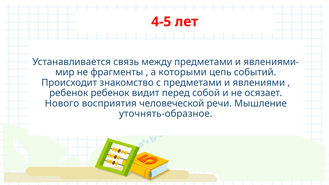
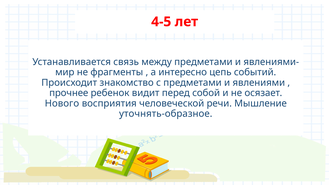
которыми: которыми -> интересно (183, 72)
ребенок: ребенок -> прочнее (69, 93)
